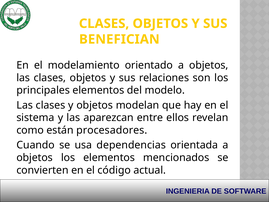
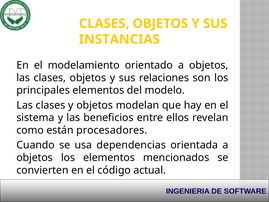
BENEFICIAN: BENEFICIAN -> INSTANCIAS (119, 39)
aparezcan: aparezcan -> beneficios (108, 118)
